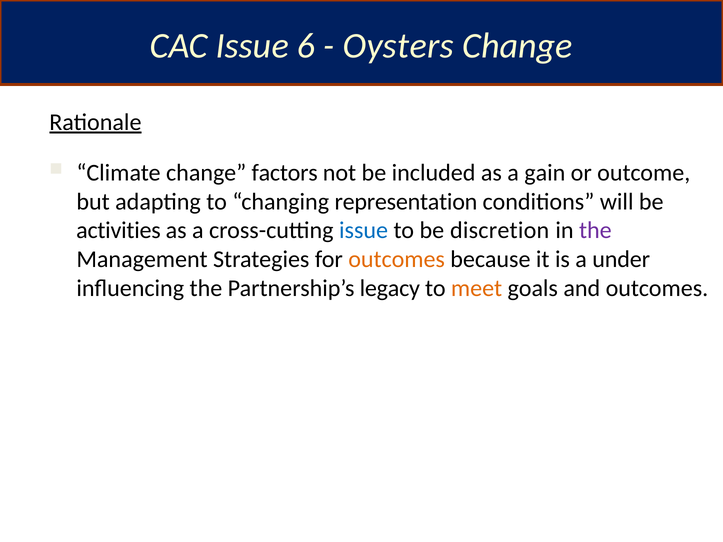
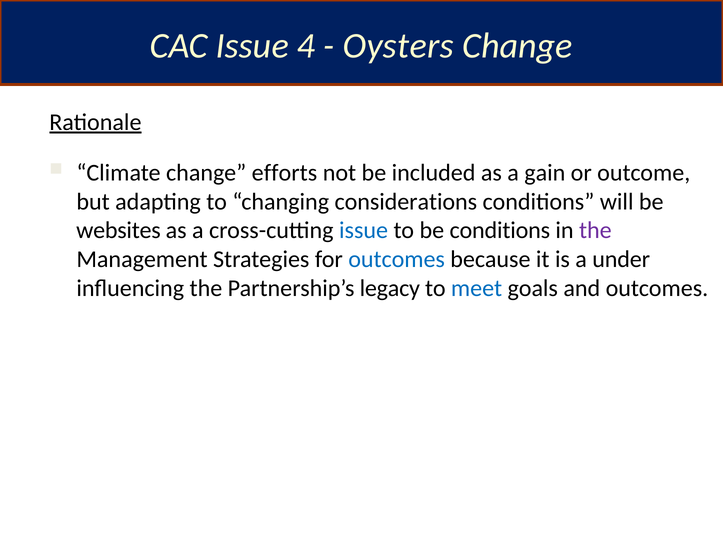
6: 6 -> 4 (306, 46)
factors: factors -> efforts (284, 173)
representation: representation -> considerations (406, 202)
activities: activities -> websites (118, 231)
be discretion: discretion -> conditions (500, 231)
outcomes colour: orange -> blue (397, 259)
meet colour: orange -> blue (477, 288)
